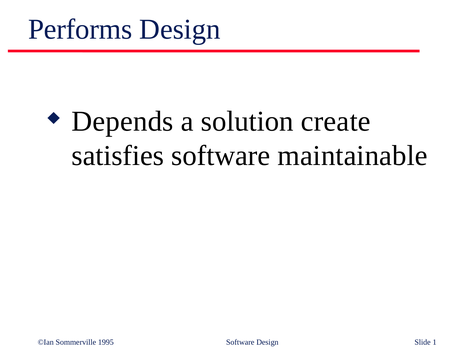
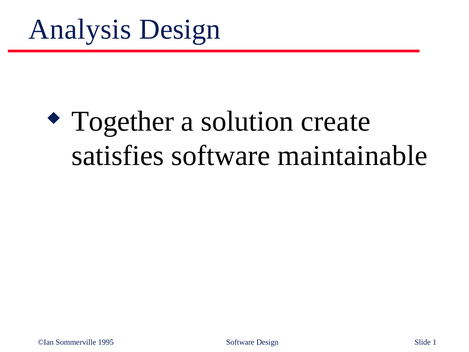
Performs: Performs -> Analysis (80, 29)
Depends: Depends -> Together (123, 121)
